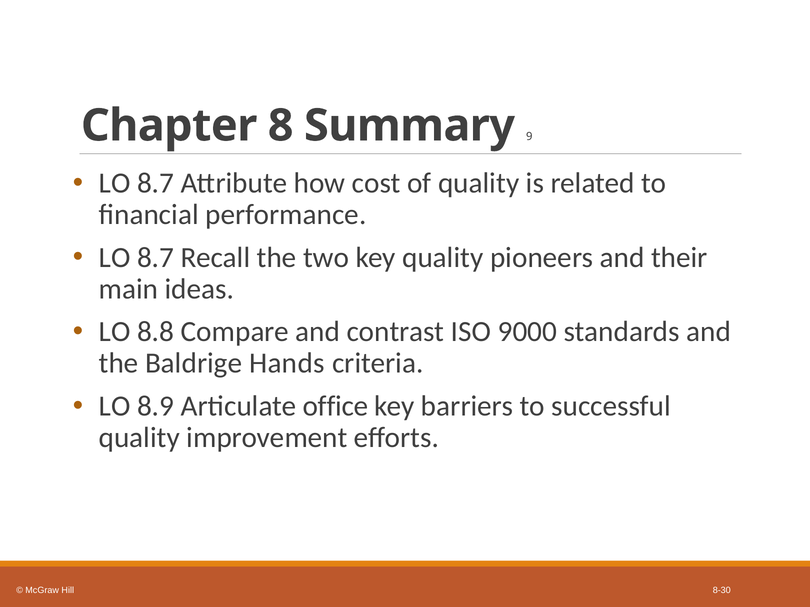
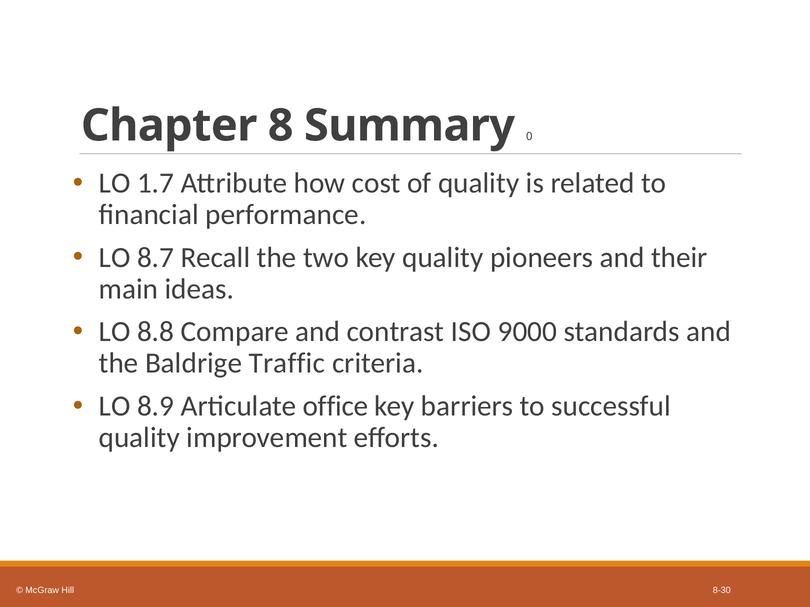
9: 9 -> 0 (529, 137)
8.7: 8.7 -> 1.7 (156, 183)
Hands: Hands -> Traffic (287, 364)
